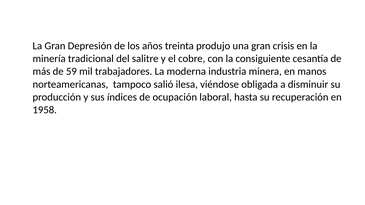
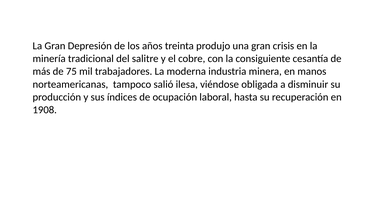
59: 59 -> 75 (71, 72)
1958: 1958 -> 1908 (45, 110)
